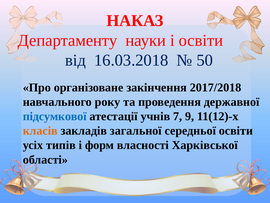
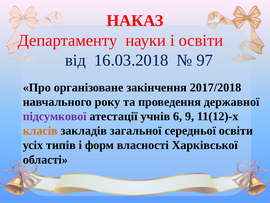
50: 50 -> 97 (205, 60)
підсумкової colour: blue -> purple (55, 116)
7: 7 -> 6 (178, 116)
